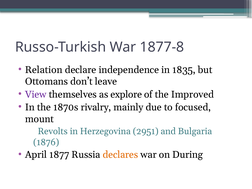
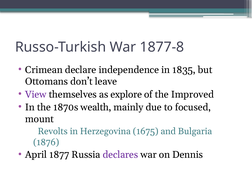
Relation: Relation -> Crimean (44, 70)
rivalry: rivalry -> wealth (96, 107)
2951: 2951 -> 1675 (146, 131)
declares colour: orange -> purple (120, 155)
During: During -> Dennis (188, 155)
